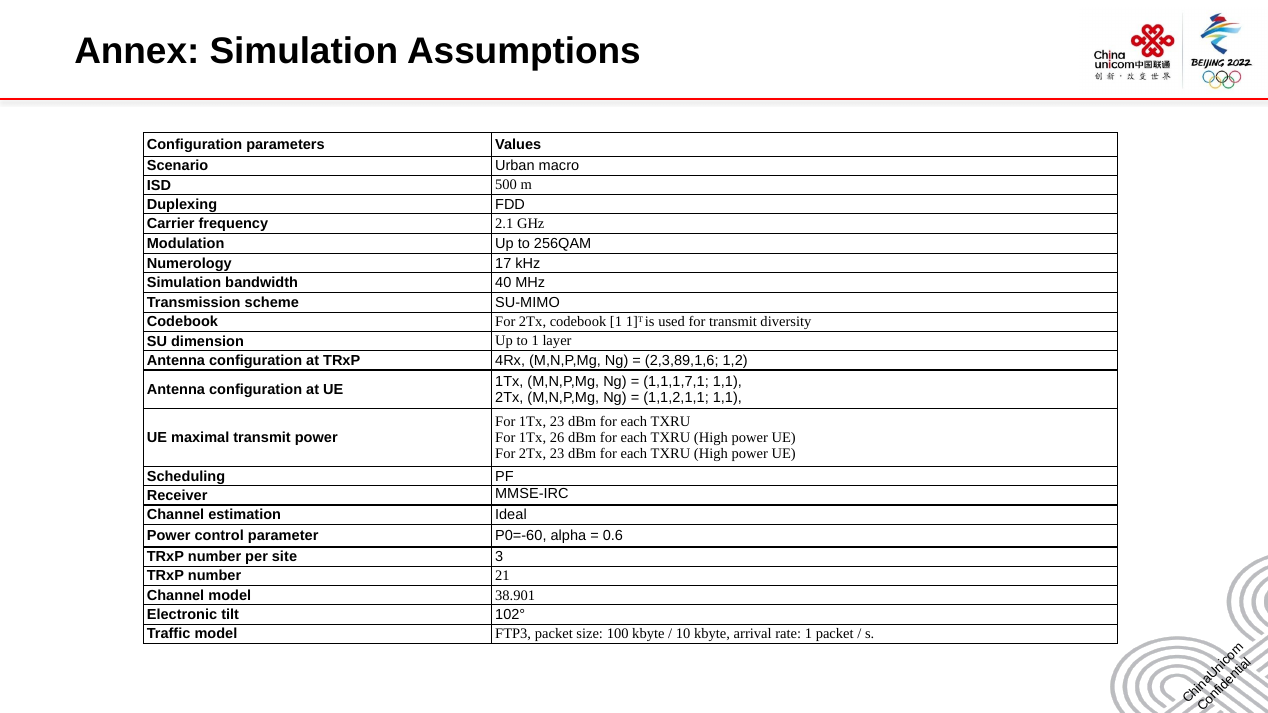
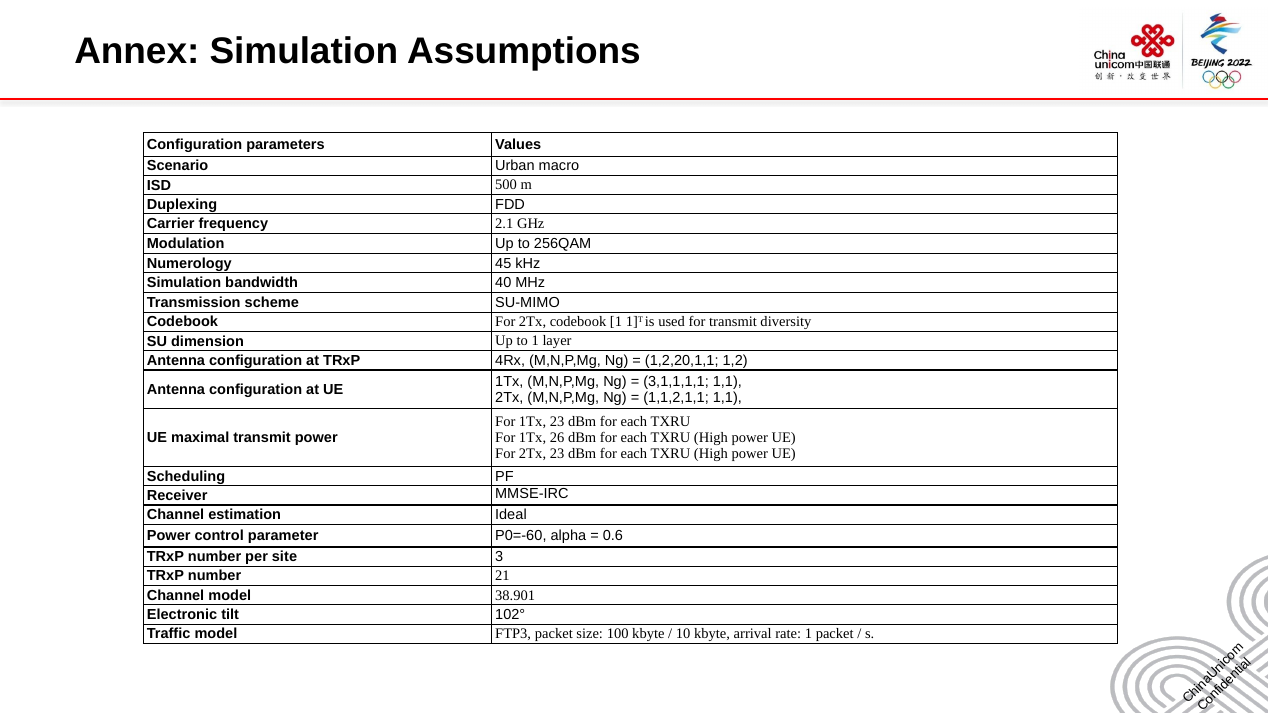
17: 17 -> 45 (503, 263)
2,3,89,1,6: 2,3,89,1,6 -> 1,2,20,1,1 (682, 361)
1,1,1,7,1: 1,1,1,7,1 -> 3,1,1,1,1 (676, 382)
